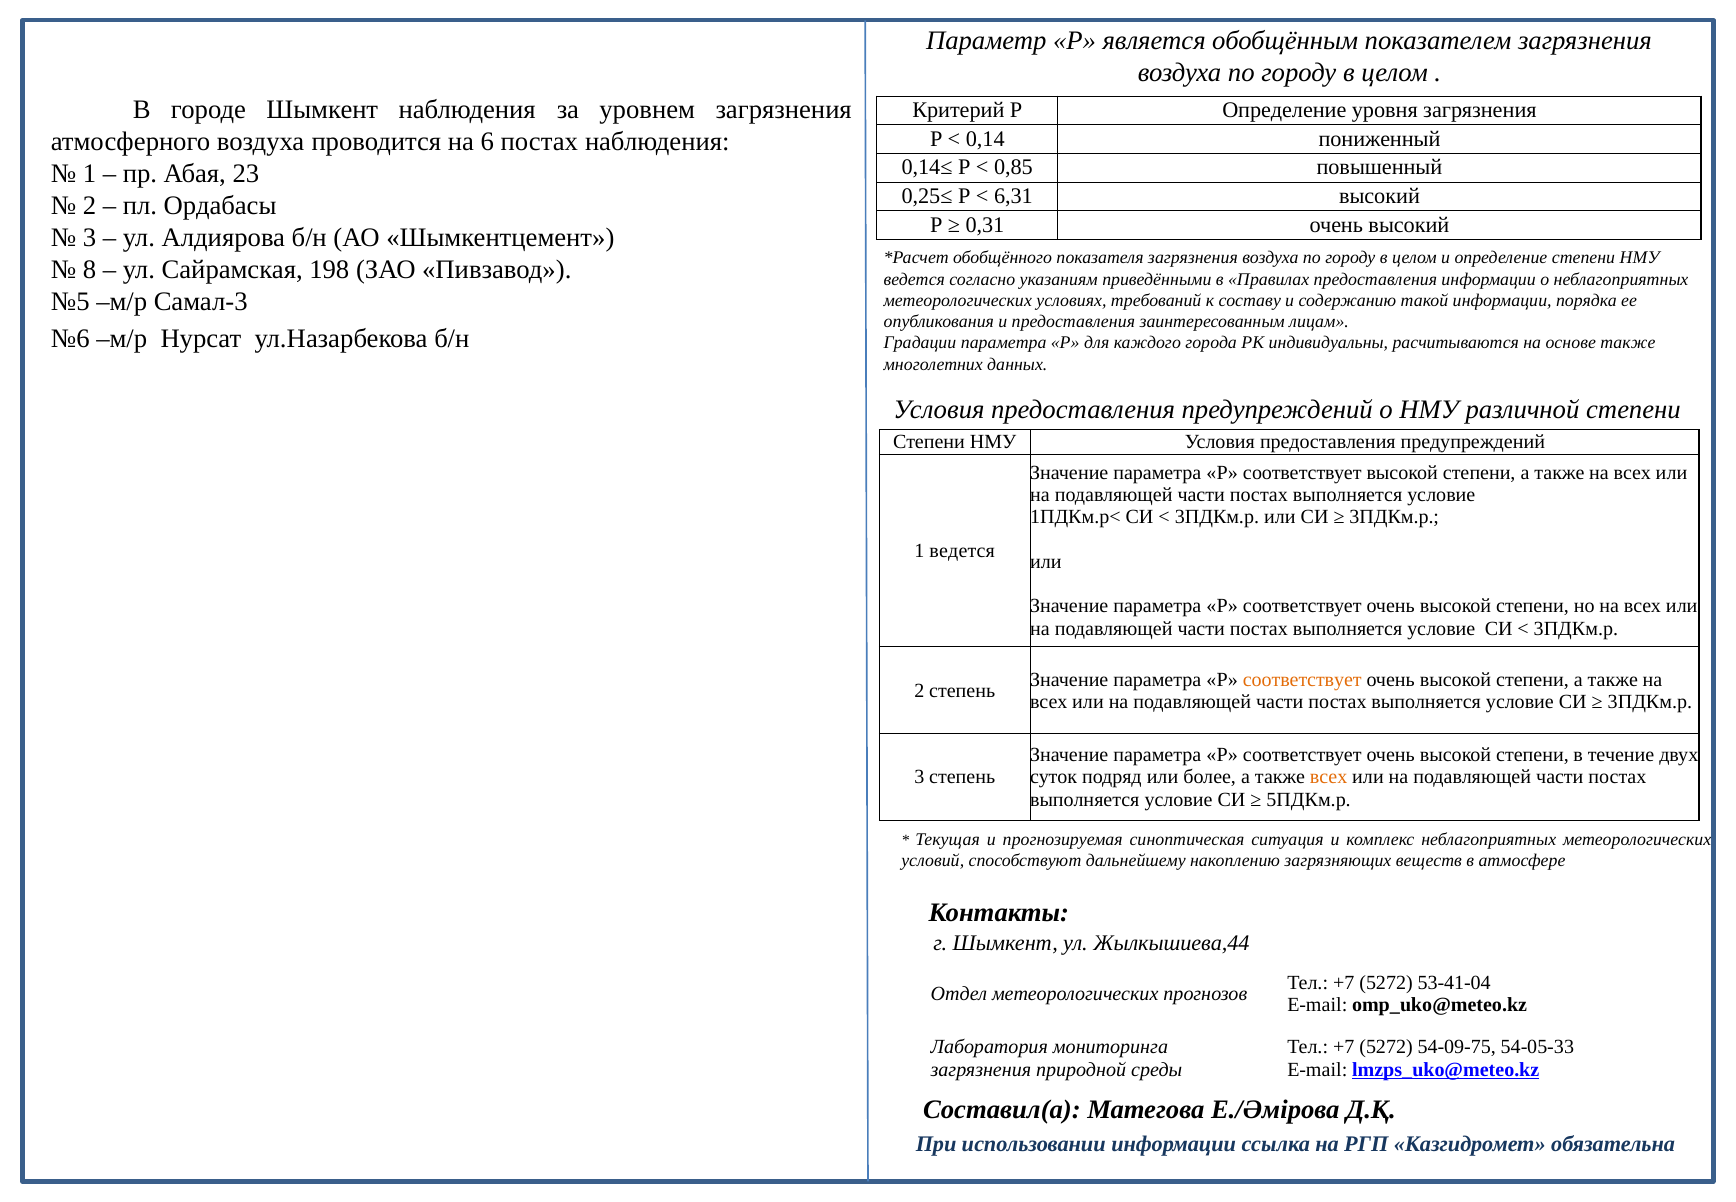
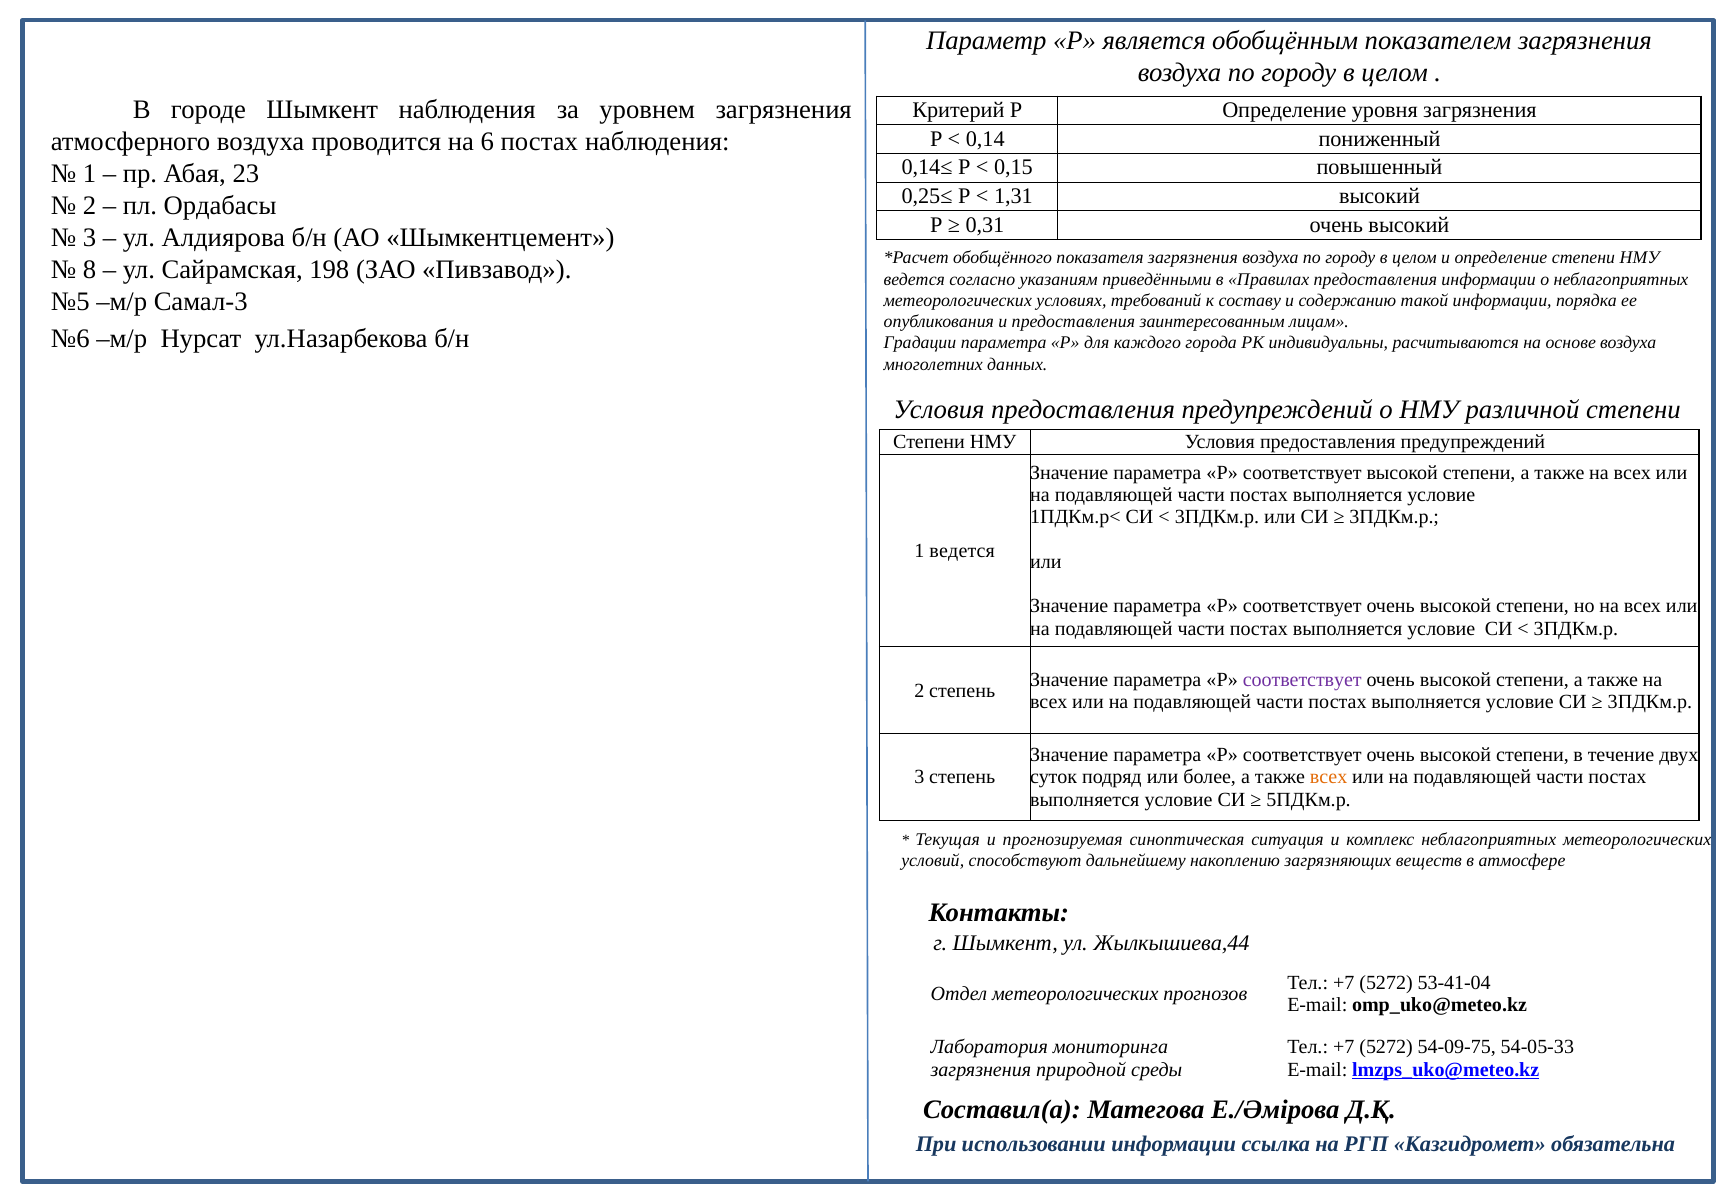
0,85: 0,85 -> 0,15 (1013, 167)
6,31: 6,31 -> 1,31 (1013, 196)
основе также: также -> воздуха (1628, 343)
соответствует colour: orange -> purple (1302, 679)
